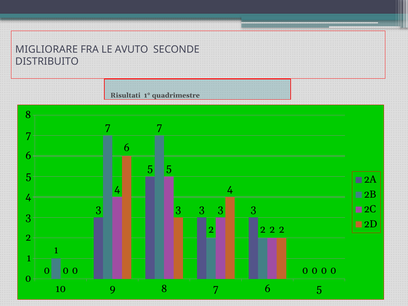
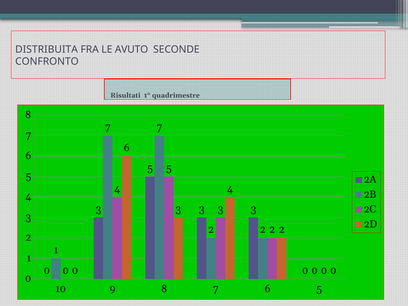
MIGLIORARE: MIGLIORARE -> DISTRIBUITA (47, 49)
DISTRIBUITO: DISTRIBUITO -> CONFRONTO (47, 62)
